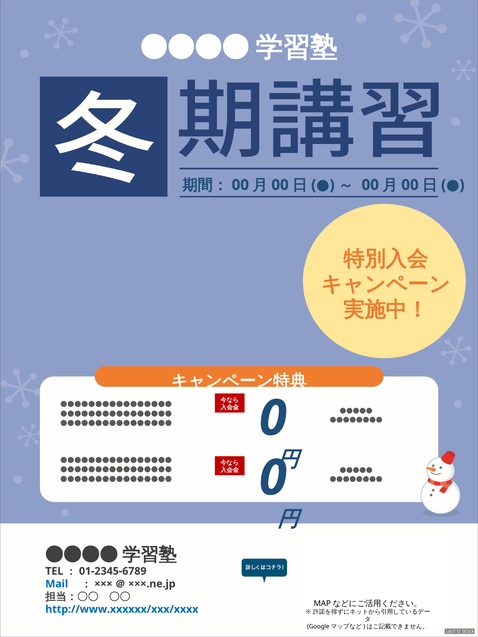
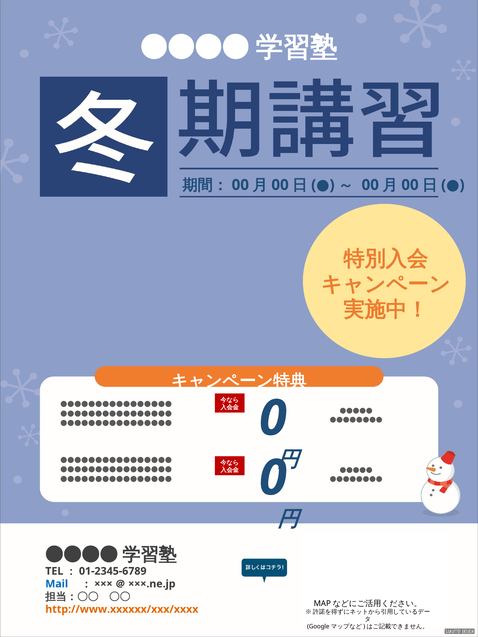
http://www.xxxxxx/xxx/xxxx colour: blue -> orange (122, 610)
